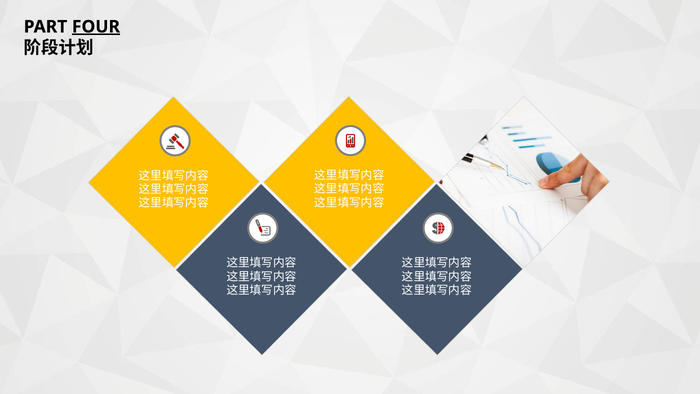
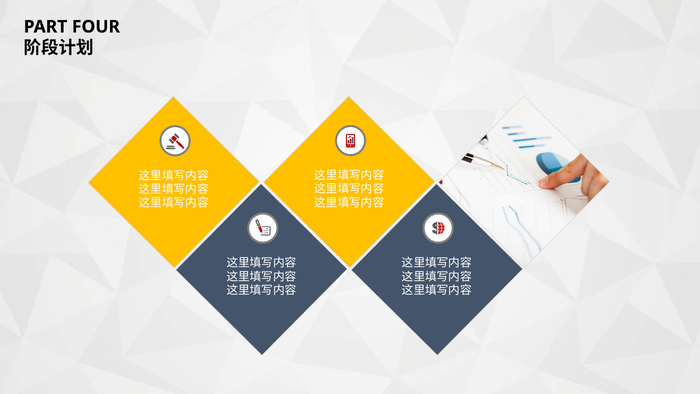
FOUR underline: present -> none (96, 27)
